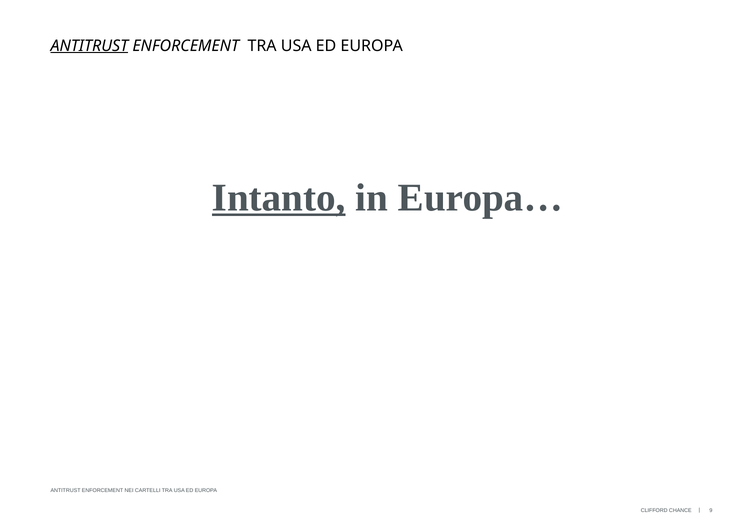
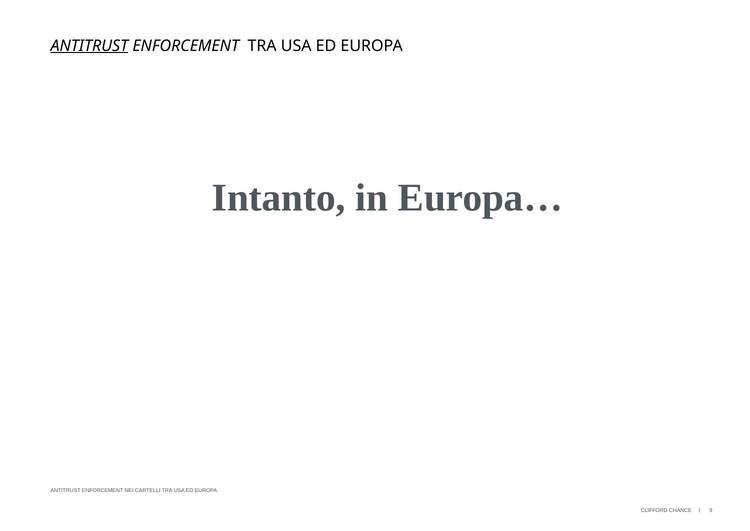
Intanto underline: present -> none (279, 198)
